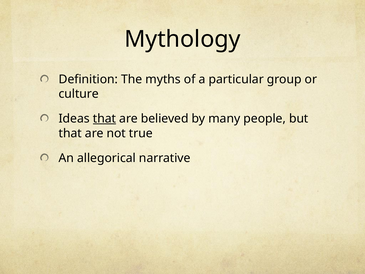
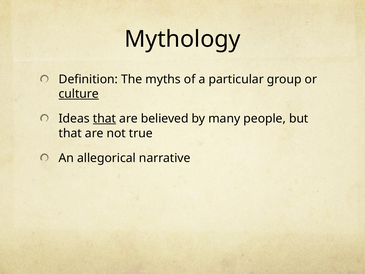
culture underline: none -> present (79, 94)
